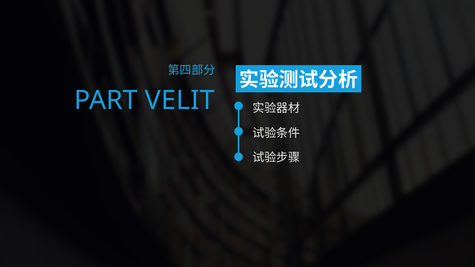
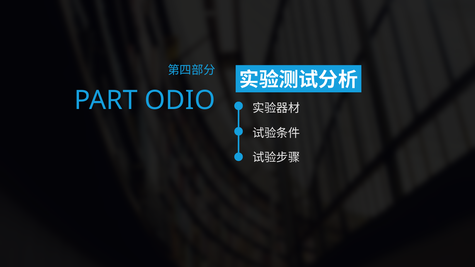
VELIT: VELIT -> ODIO (180, 100)
